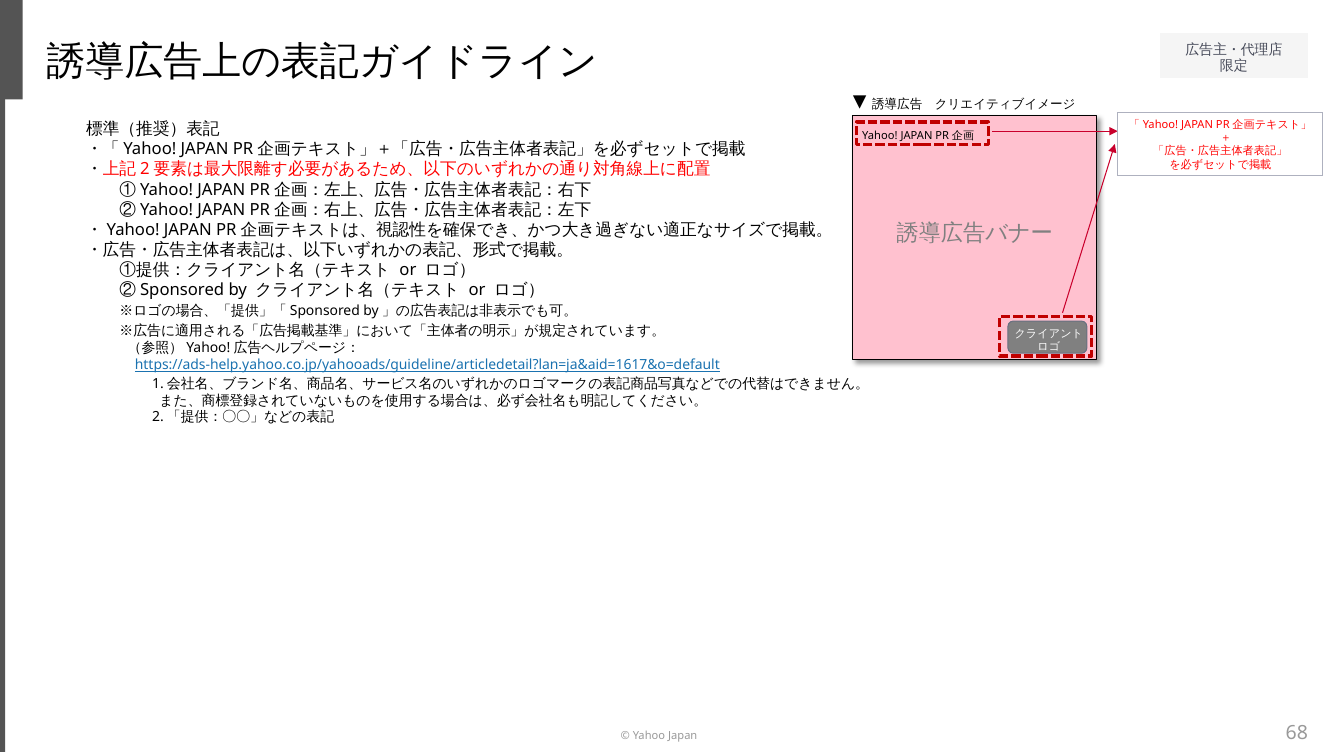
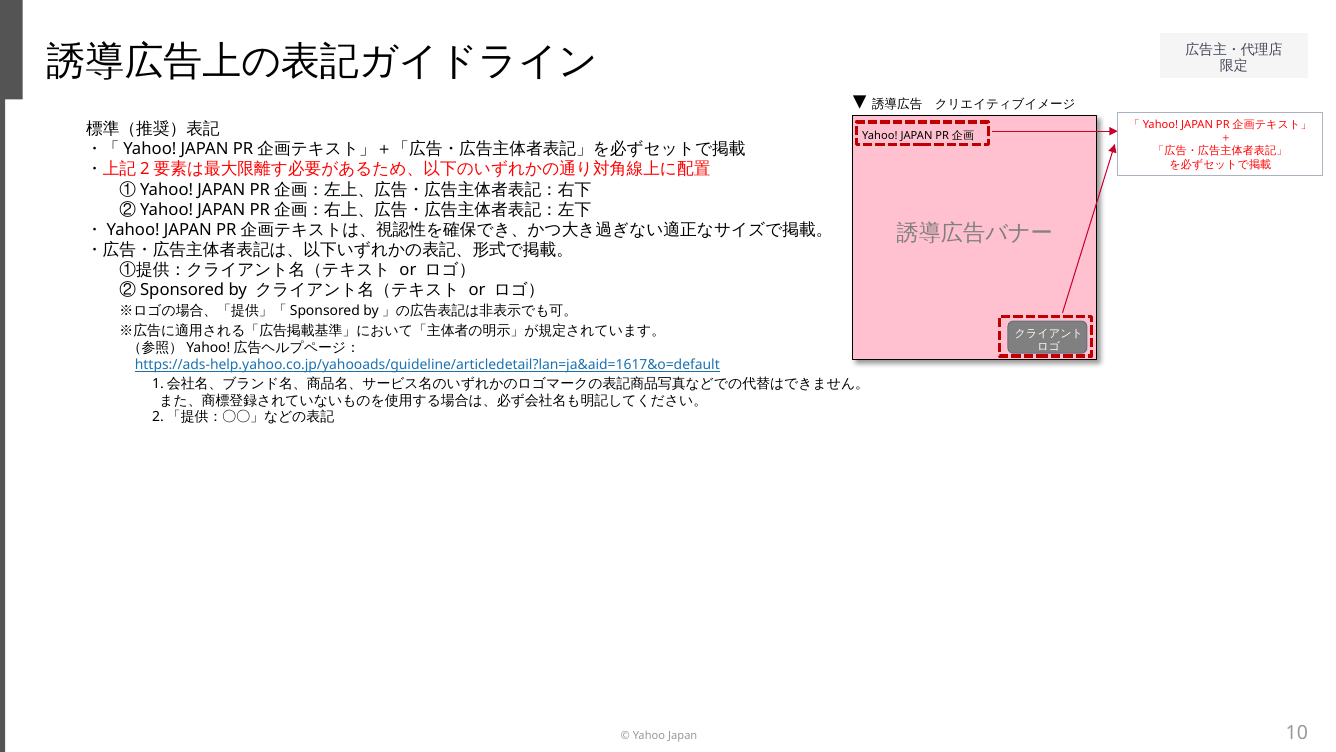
68: 68 -> 10 (1297, 733)
